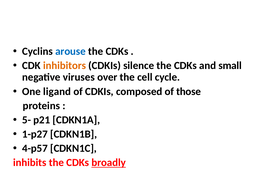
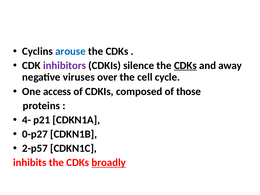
inhibitors colour: orange -> purple (65, 66)
CDKs underline: none -> present (185, 66)
small: small -> away (230, 66)
ligand: ligand -> access (57, 91)
5-: 5- -> 4- (27, 120)
1-p27: 1-p27 -> 0-p27 (35, 134)
4-p57: 4-p57 -> 2-p57 (35, 148)
